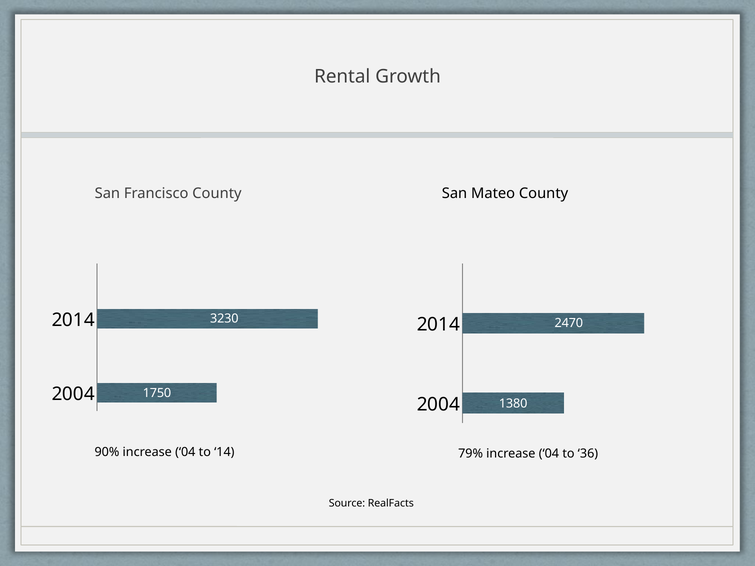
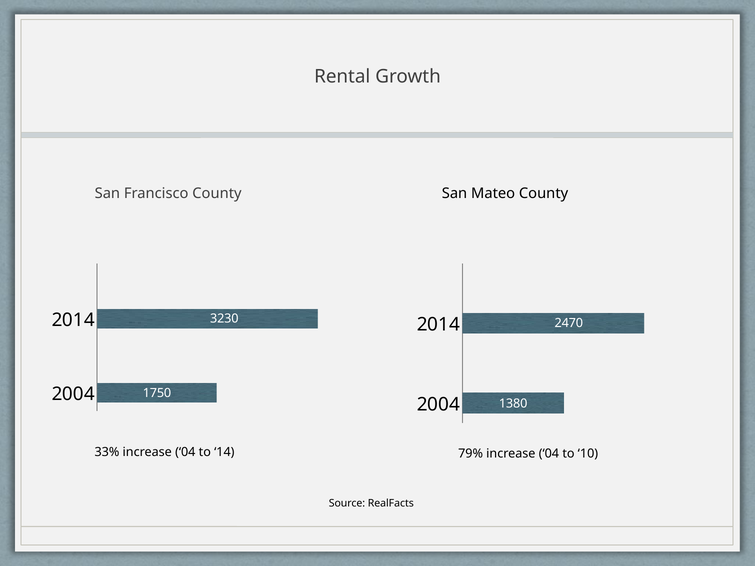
90%: 90% -> 33% (107, 452)
36: 36 -> 10 (588, 454)
